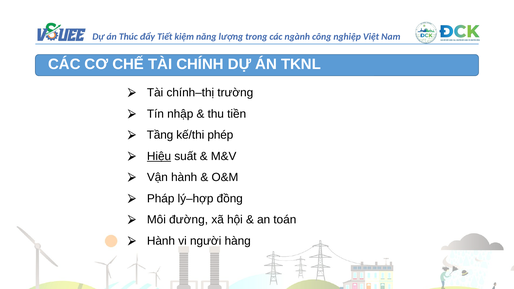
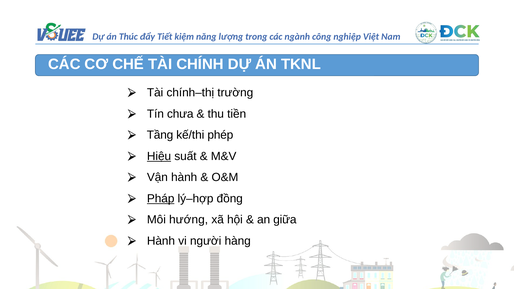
nhập: nhập -> chưa (180, 114)
Pháp underline: none -> present (161, 199)
đường: đường -> hướng (189, 220)
toán: toán -> giữa (285, 220)
